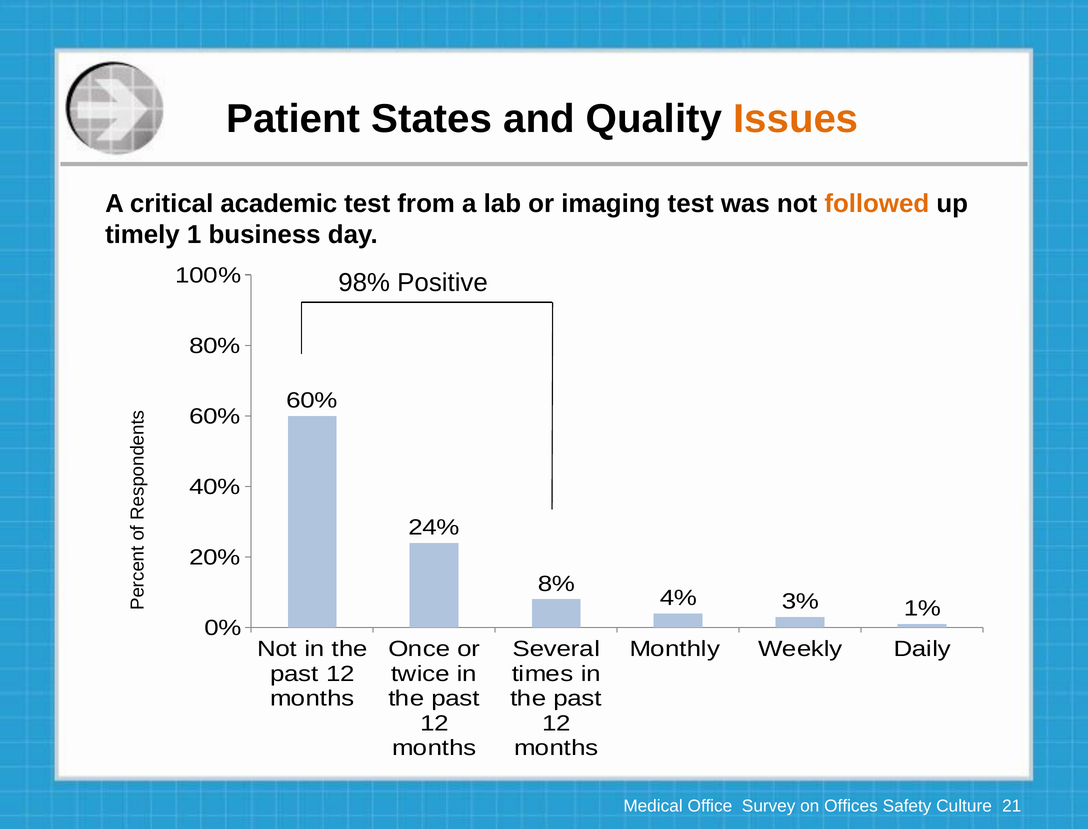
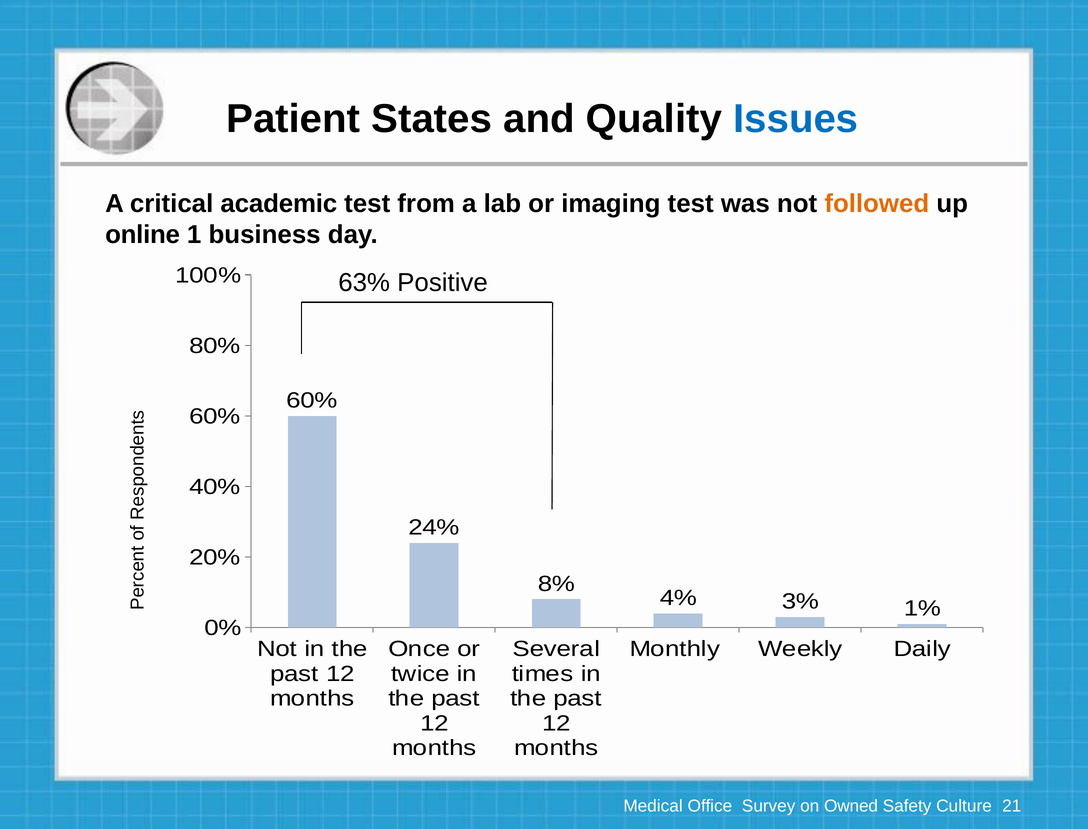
Issues colour: orange -> blue (796, 119)
timely: timely -> online (143, 235)
98%: 98% -> 63% (364, 283)
Offices: Offices -> Owned (851, 806)
